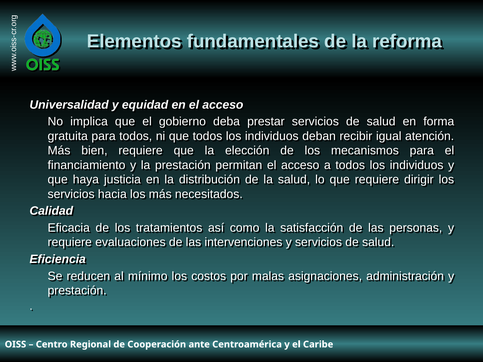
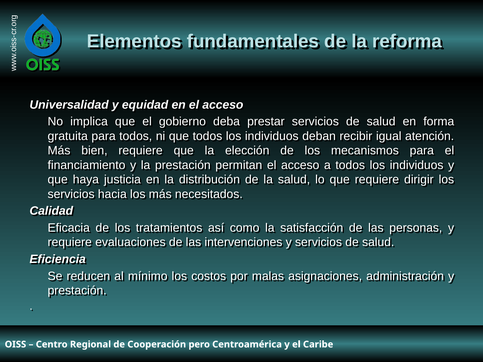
ante: ante -> pero (199, 345)
